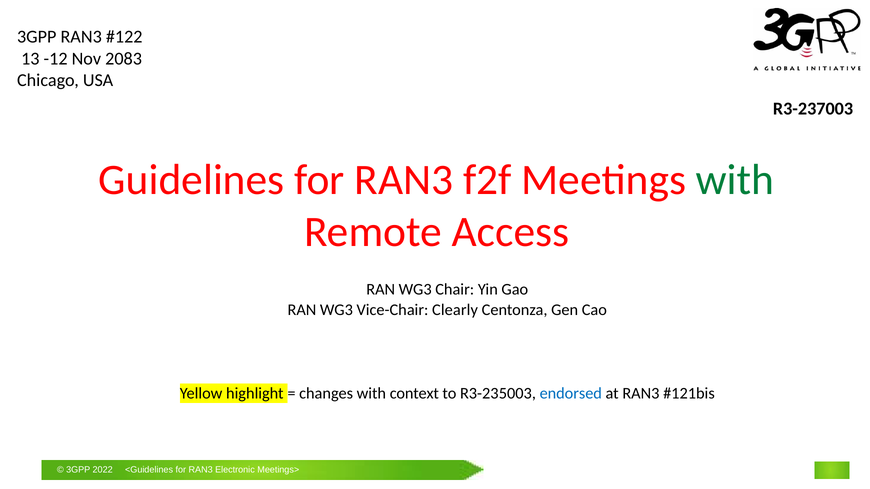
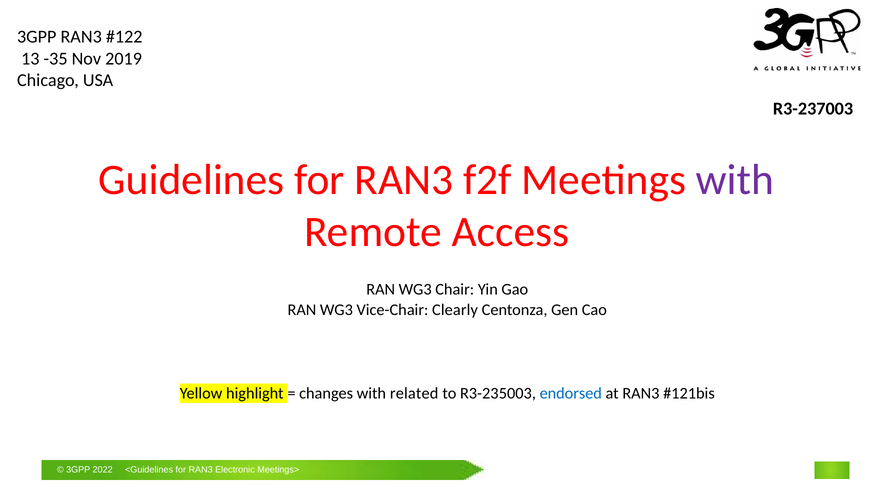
-12: -12 -> -35 (56, 59)
2083: 2083 -> 2019 (124, 59)
with colour: green -> purple (735, 180)
context: context -> related (414, 394)
